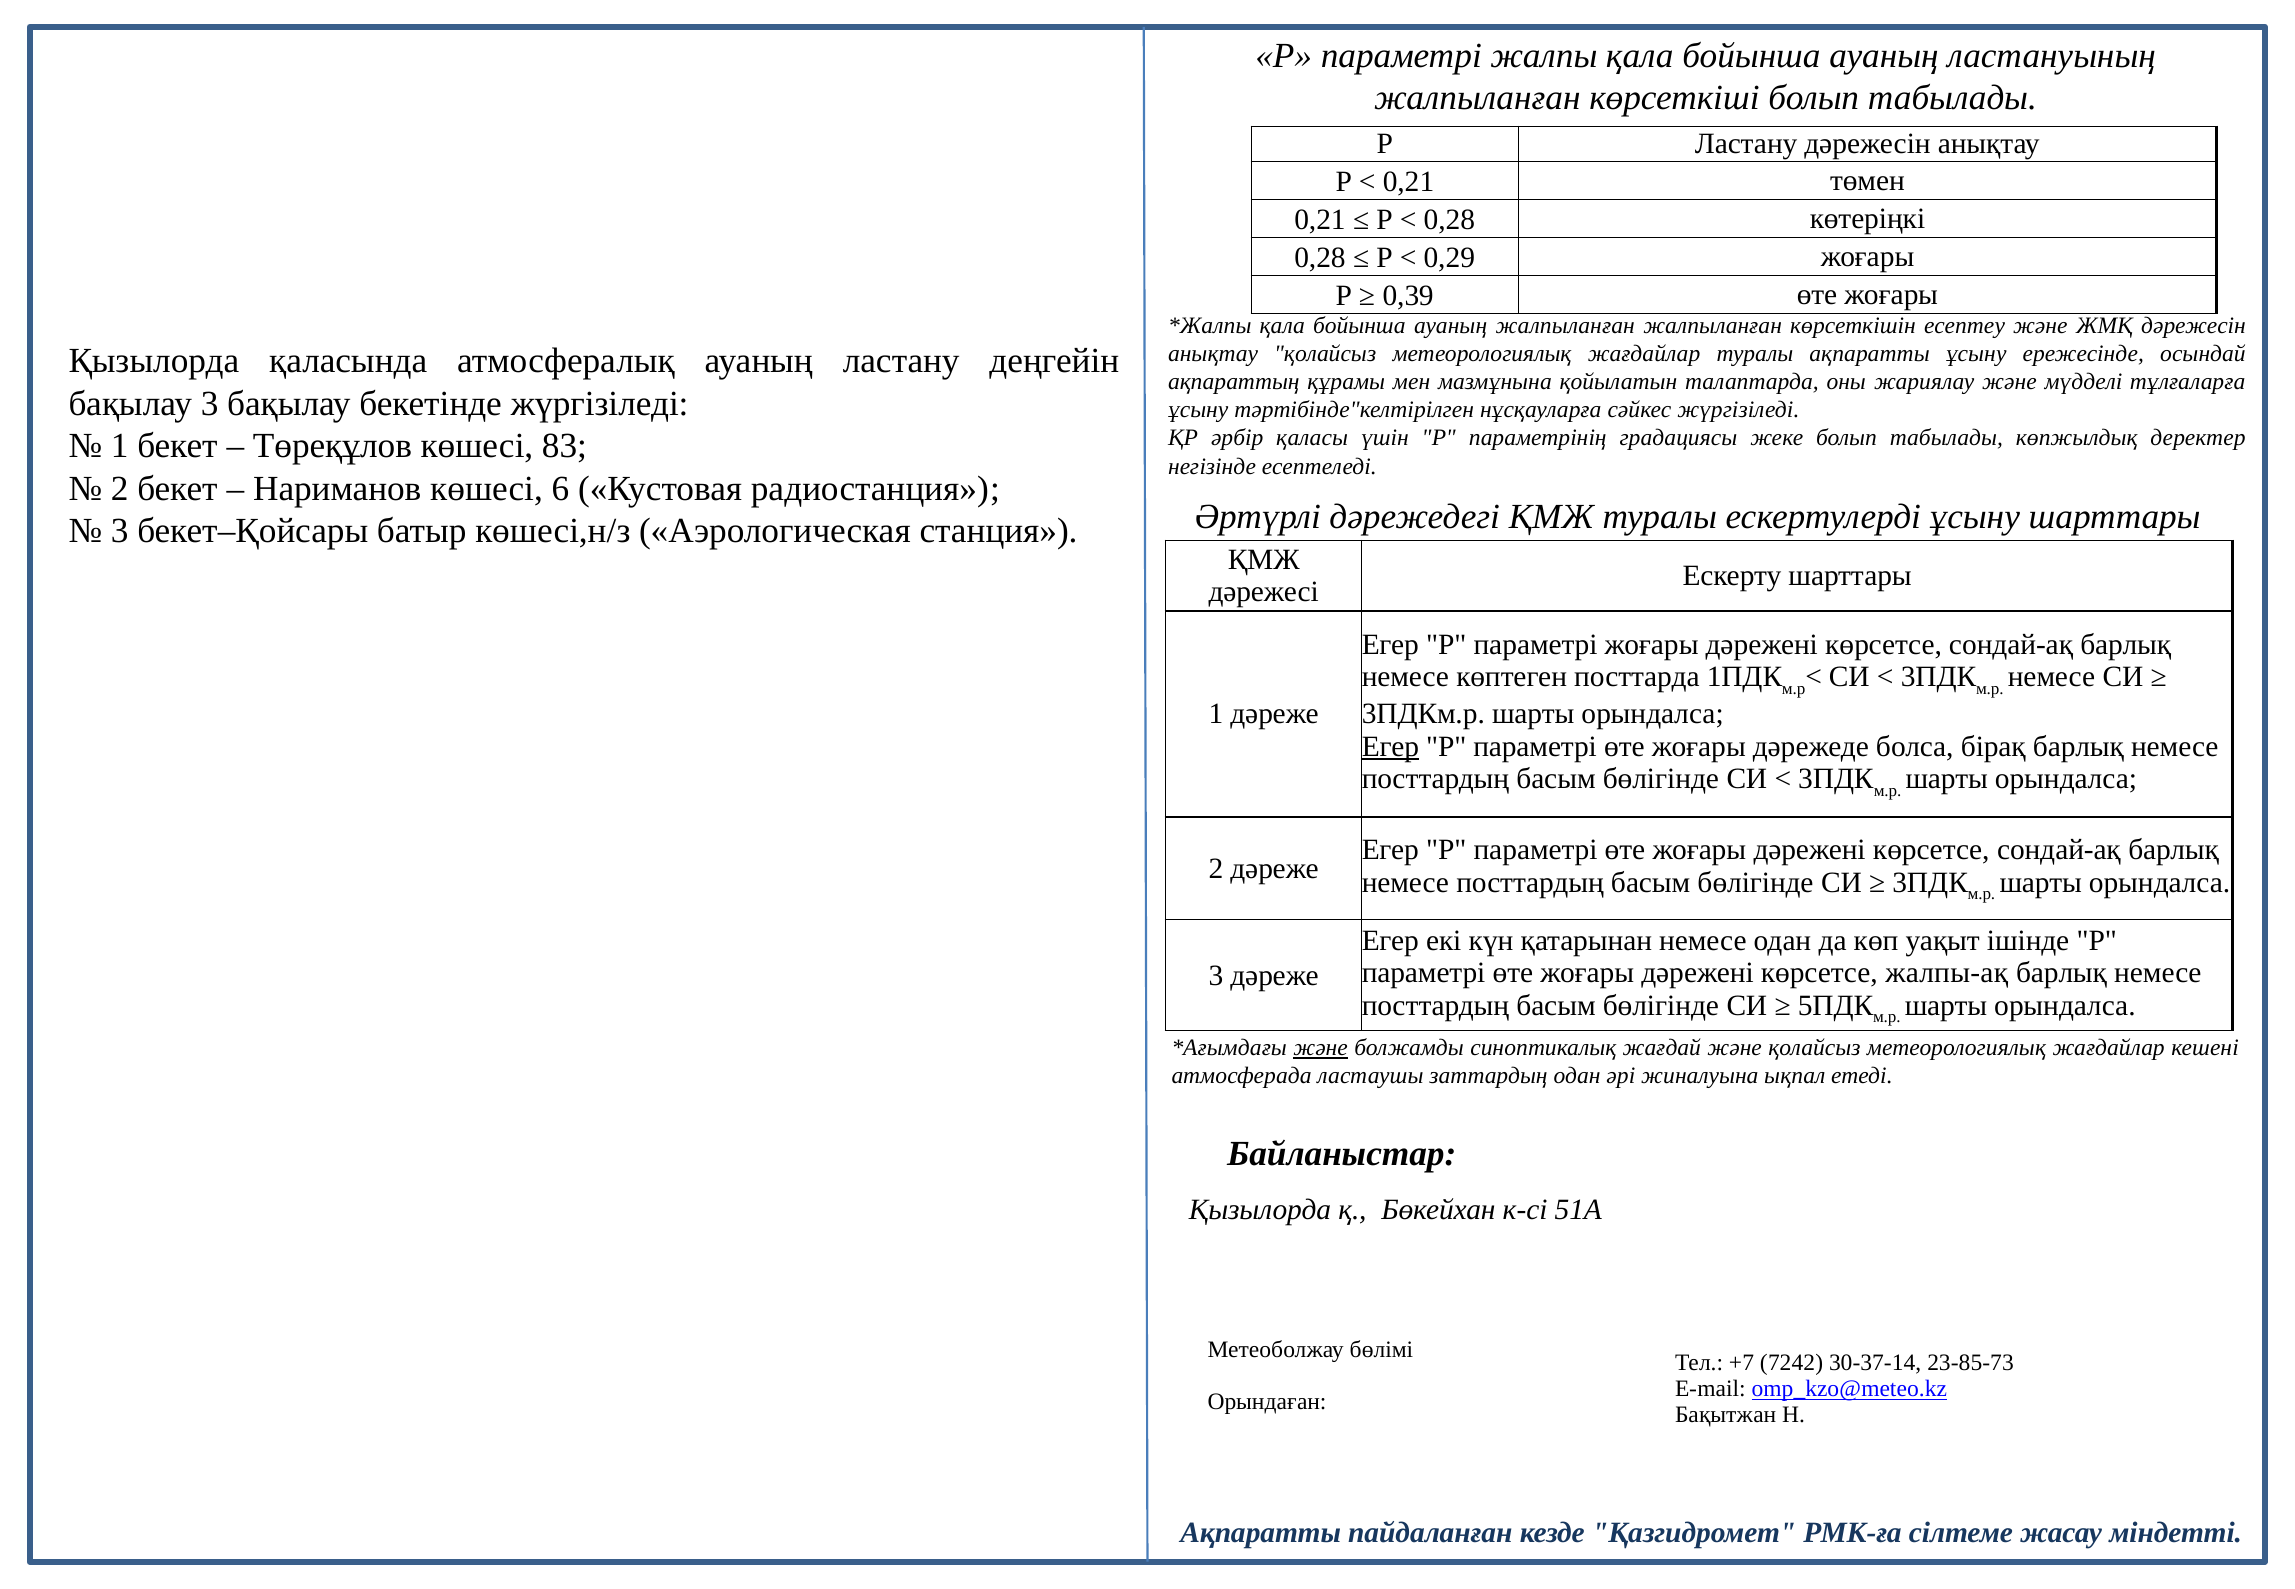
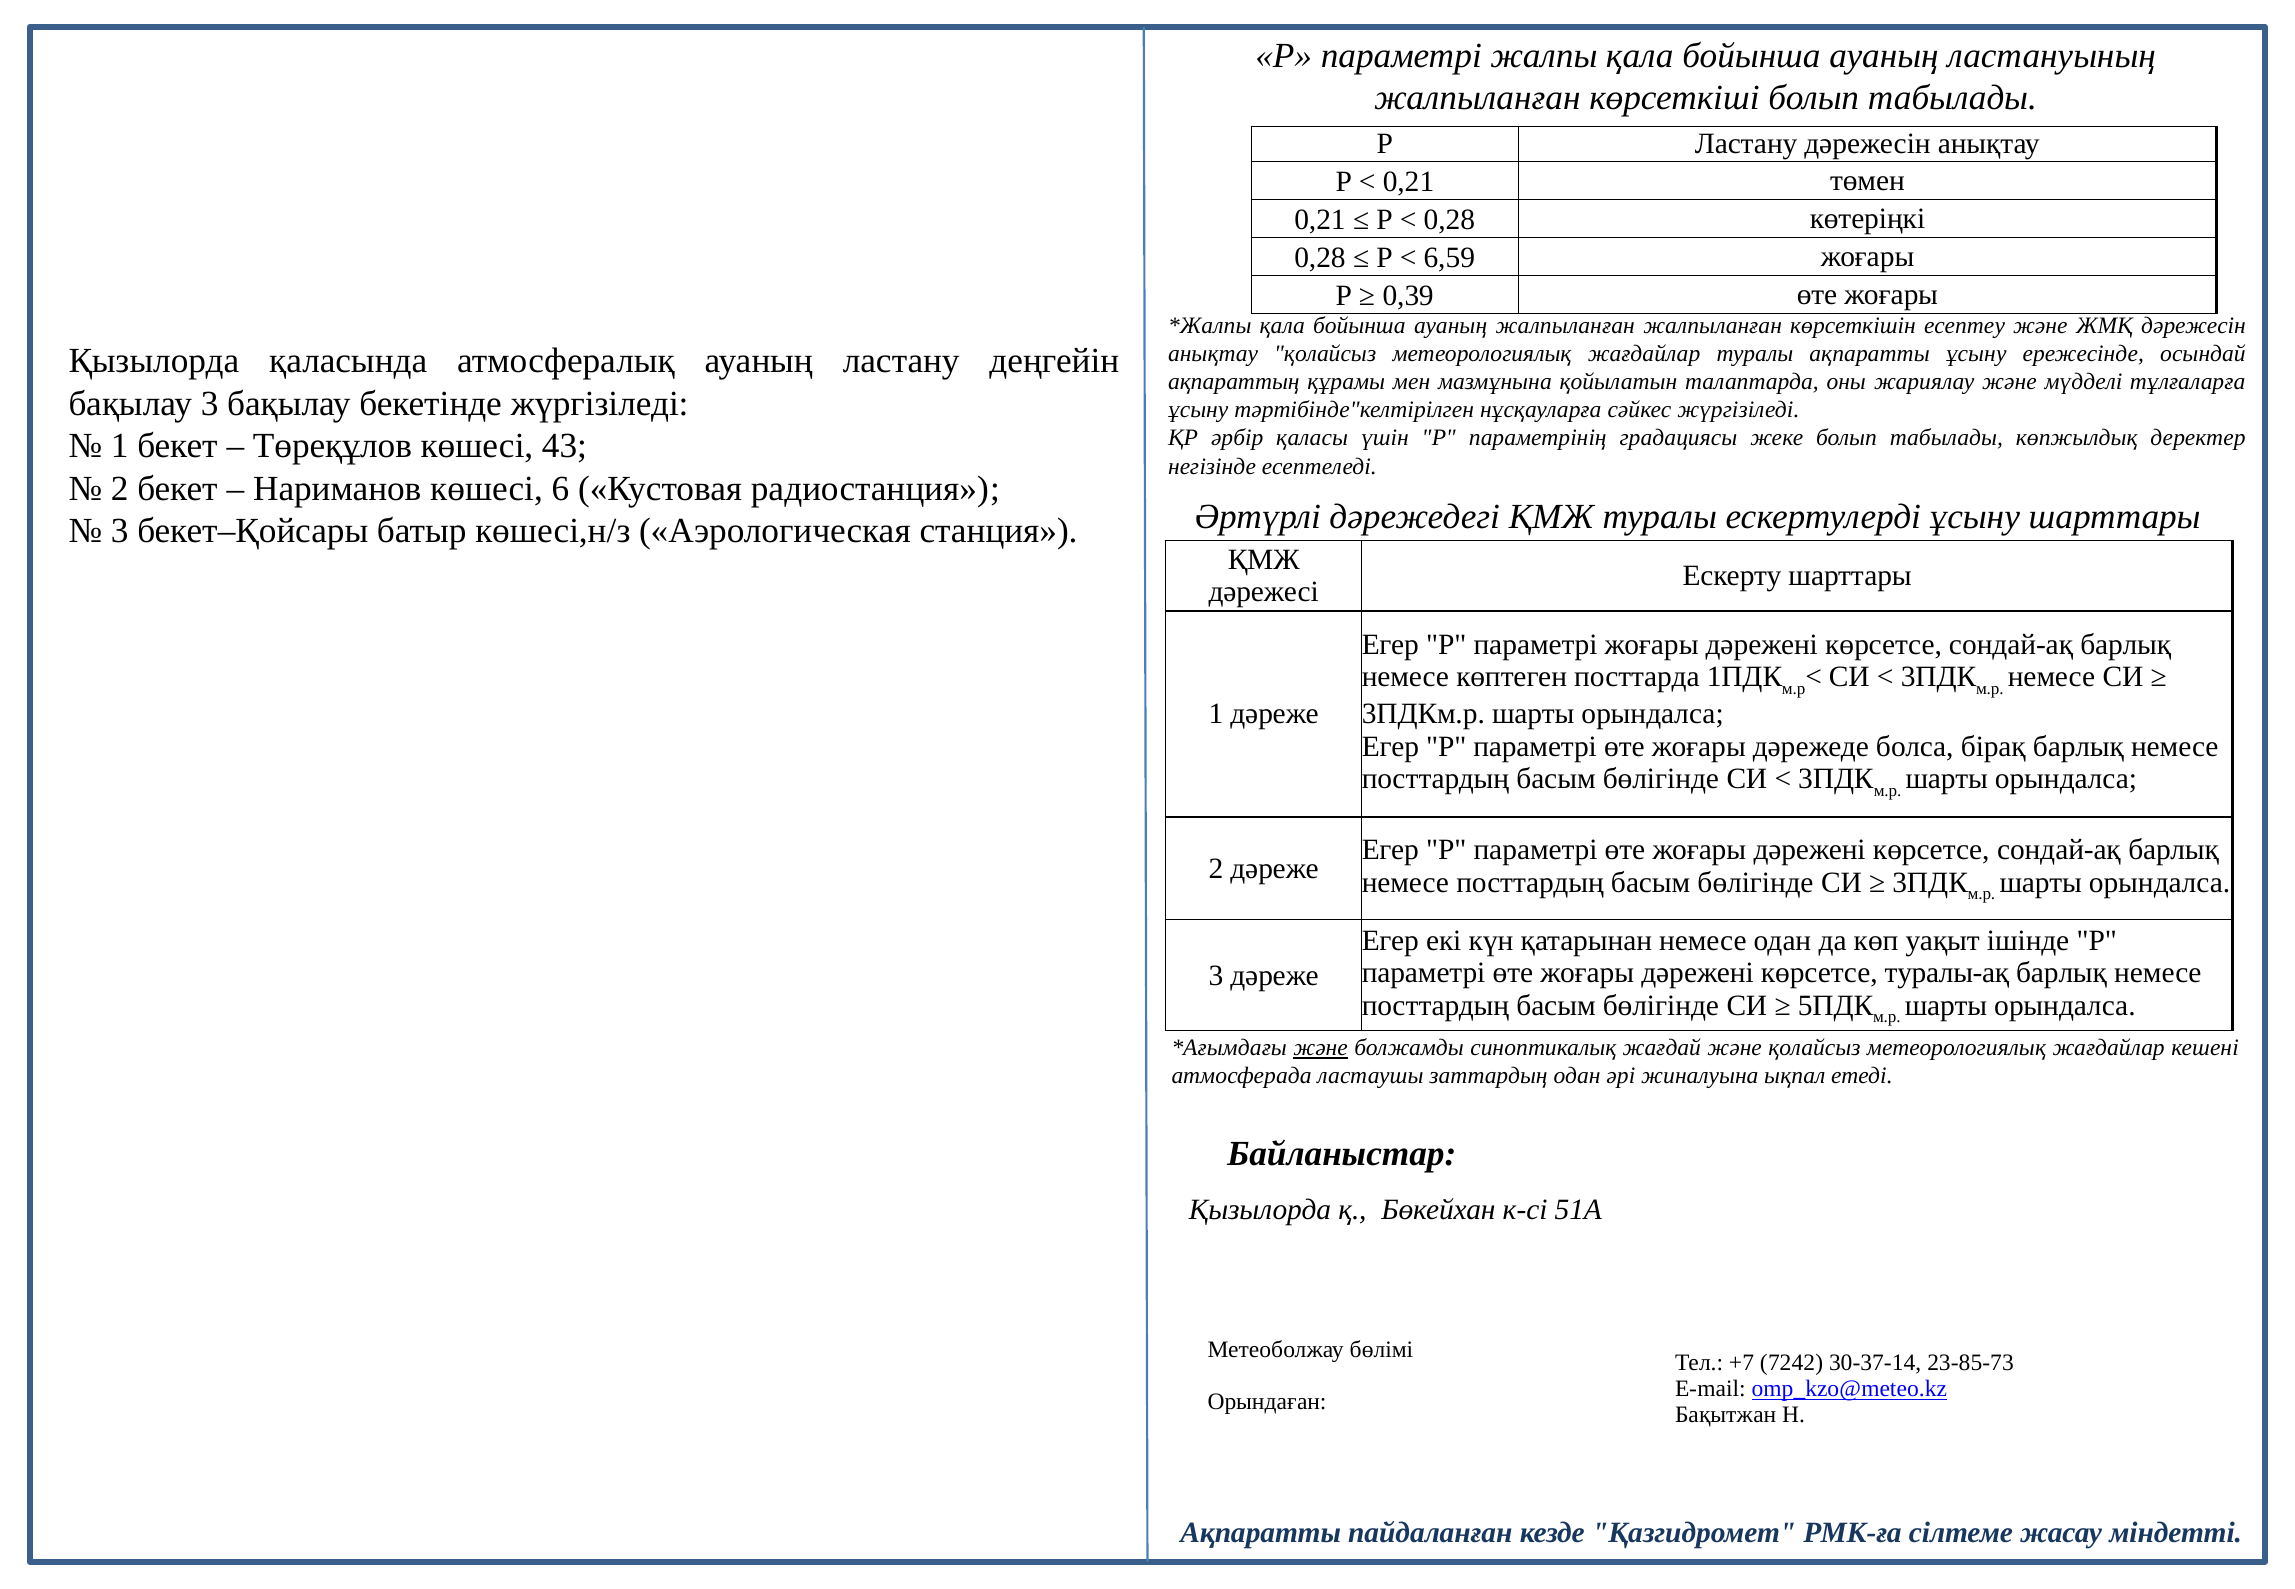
0,29: 0,29 -> 6,59 (1449, 258)
83: 83 -> 43 (564, 446)
Егер underline: present -> none (1390, 746)
жалпы-ақ: жалпы-ақ -> туралы-ақ (1947, 973)
